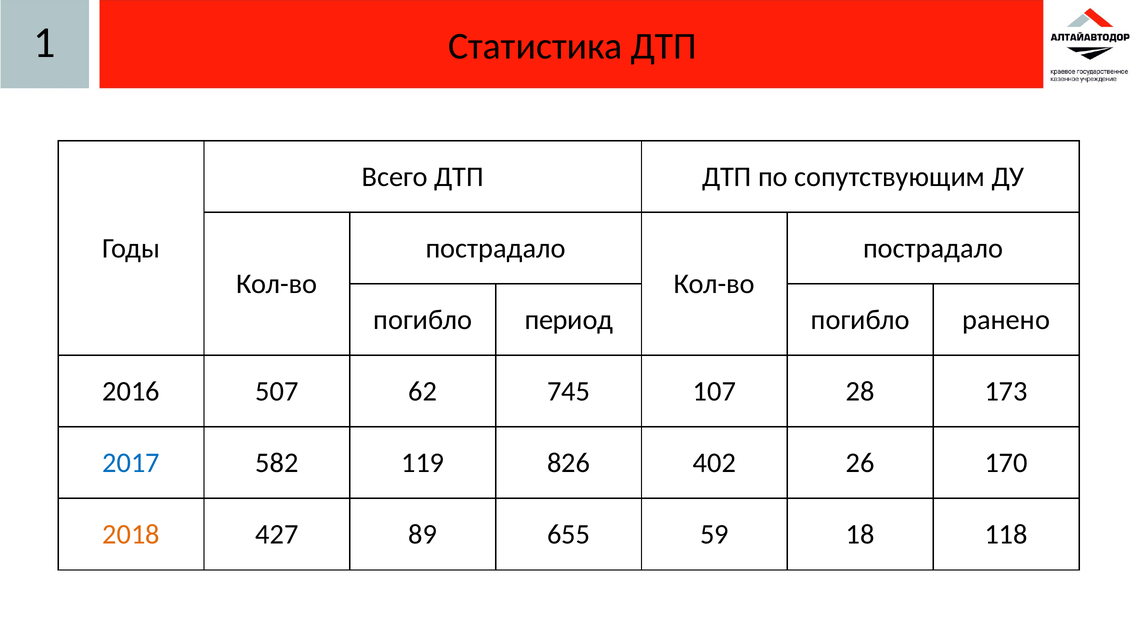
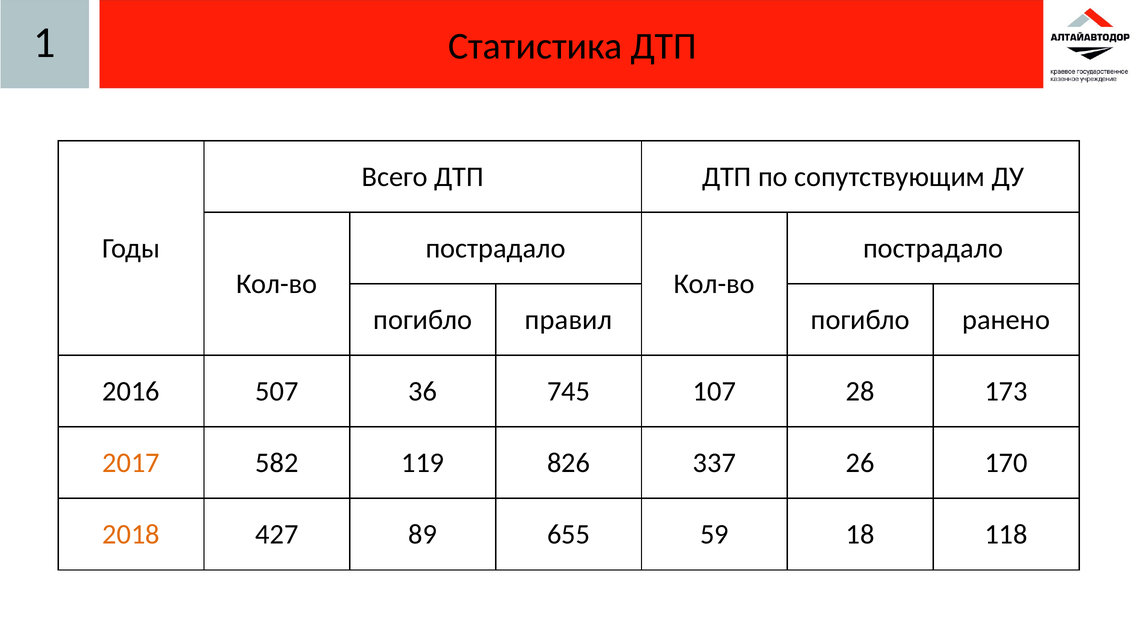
период: период -> правил (569, 320)
62: 62 -> 36 (423, 391)
2017 colour: blue -> orange (131, 463)
402: 402 -> 337 (714, 463)
